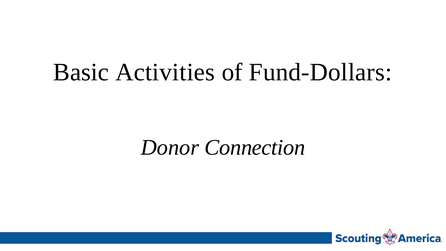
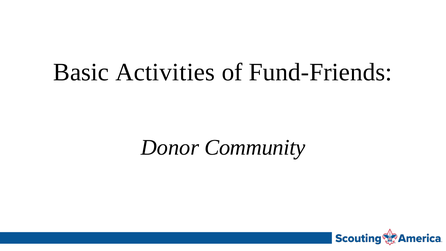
Fund-Dollars: Fund-Dollars -> Fund-Friends (321, 72)
Connection: Connection -> Community (255, 147)
